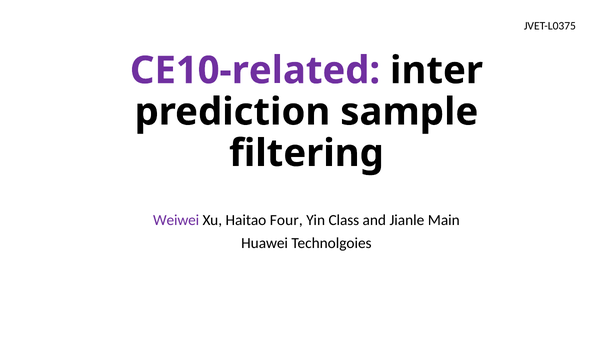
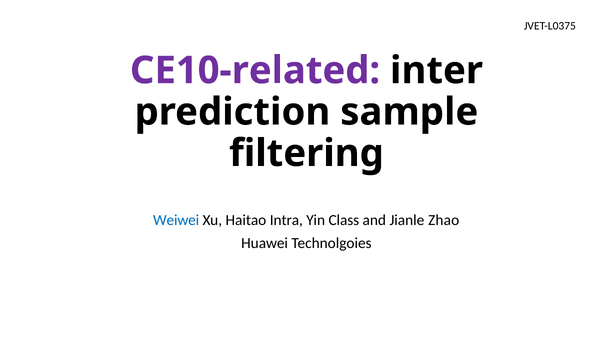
Weiwei colour: purple -> blue (176, 220)
Four: Four -> Intra (286, 220)
Main: Main -> Zhao (444, 220)
